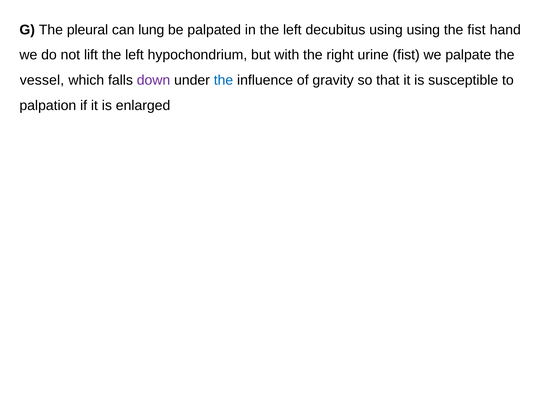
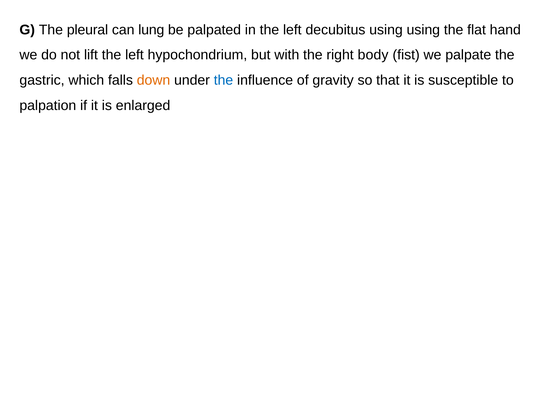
the fist: fist -> flat (477, 30)
urine: urine -> body (373, 55)
vessel: vessel -> gastric (42, 80)
down colour: purple -> orange (153, 80)
